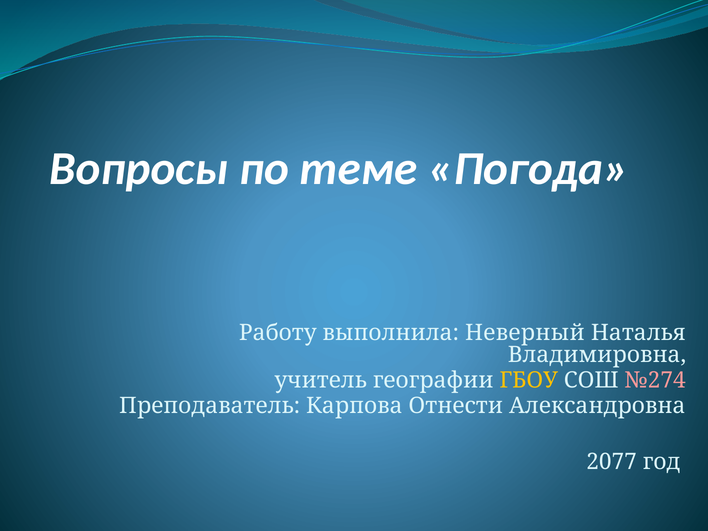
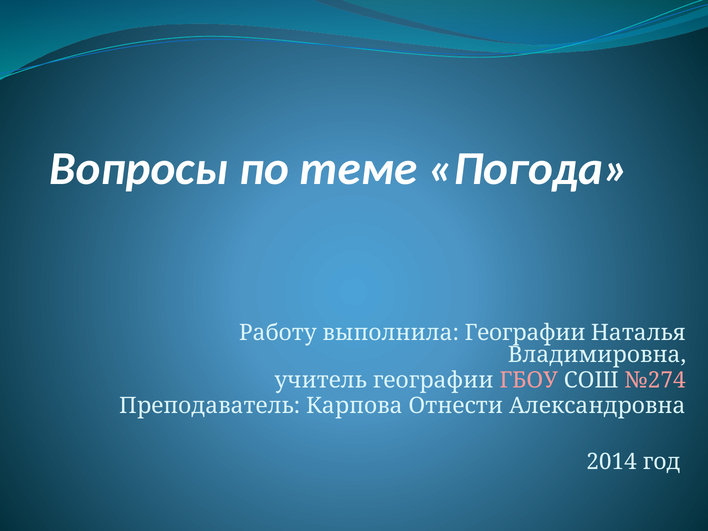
выполнила Неверный: Неверный -> Географии (525, 333)
ГБОУ colour: yellow -> pink (529, 380)
2077: 2077 -> 2014 (612, 462)
